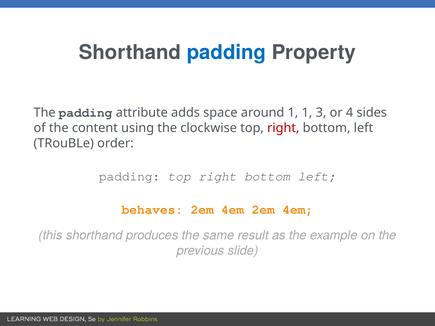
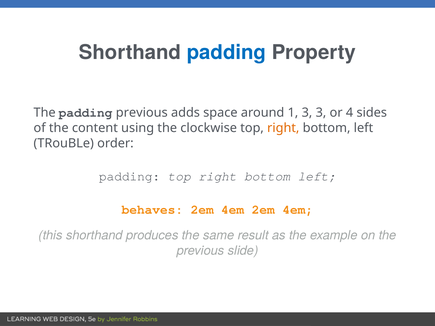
padding attribute: attribute -> previous (142, 113)
1 1: 1 -> 3 (307, 113)
right colour: red -> orange (283, 128)
